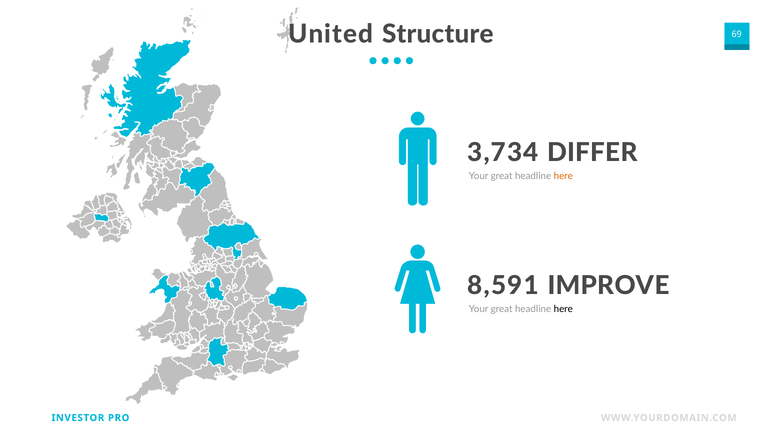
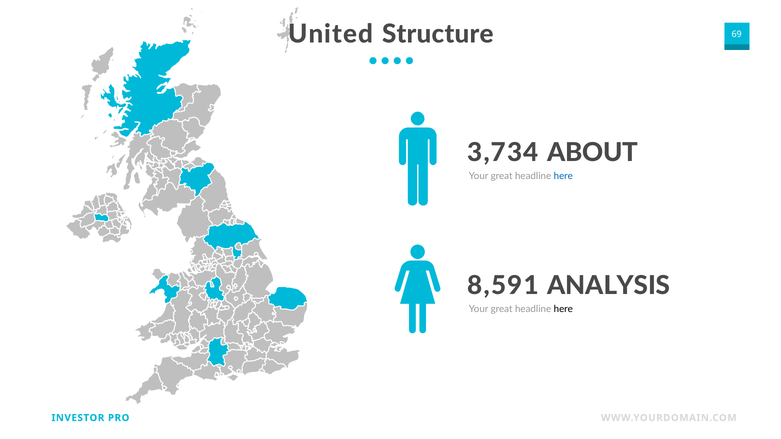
DIFFER: DIFFER -> ABOUT (593, 153)
here colour: orange -> blue (563, 176)
IMPROVE: IMPROVE -> ANALYSIS (609, 286)
